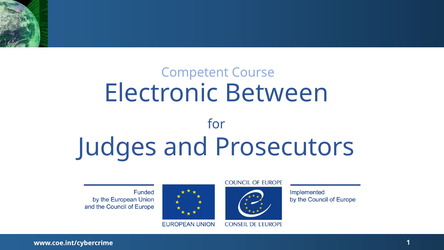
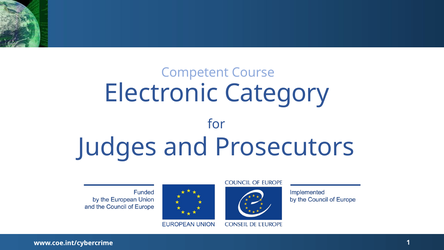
Between: Between -> Category (277, 93)
